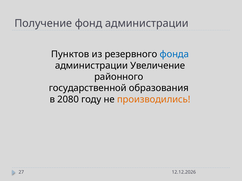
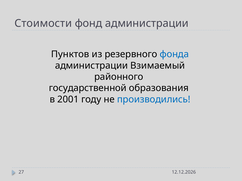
Получение: Получение -> Стоимости (43, 23)
Увеличение: Увеличение -> Взимаемый (158, 66)
2080: 2080 -> 2001 (68, 100)
производились colour: orange -> blue (154, 100)
